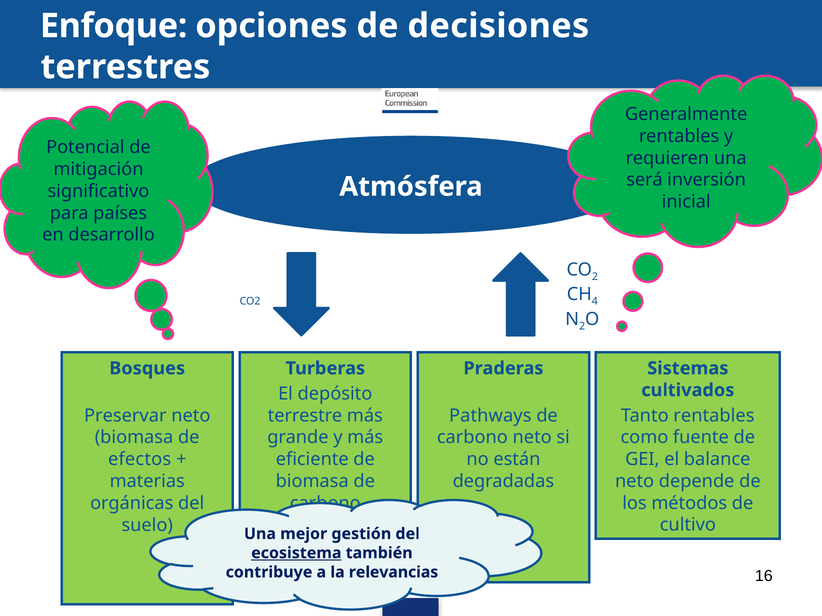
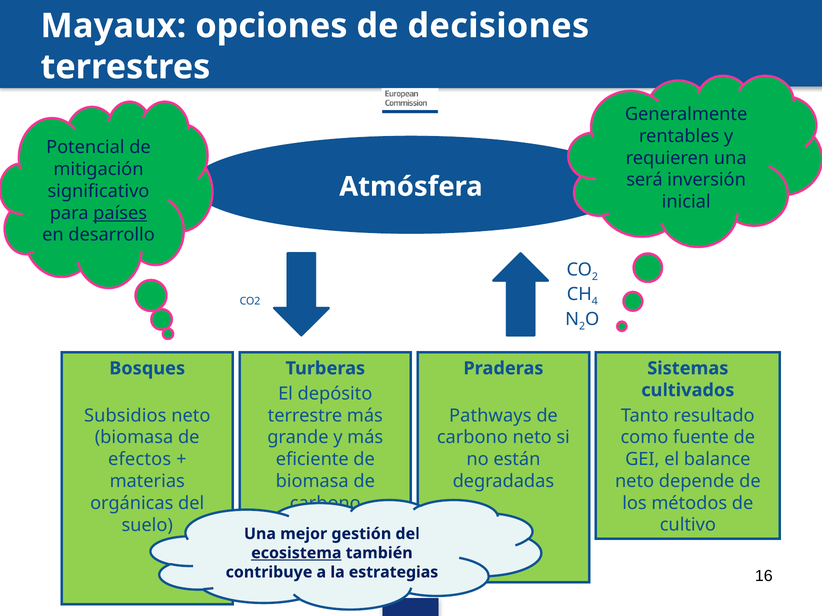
Enfoque: Enfoque -> Mayaux (113, 26)
países underline: none -> present (120, 213)
Preservar: Preservar -> Subsidios (125, 416)
Tanto rentables: rentables -> resultado (714, 416)
relevancias: relevancias -> estrategias (394, 573)
